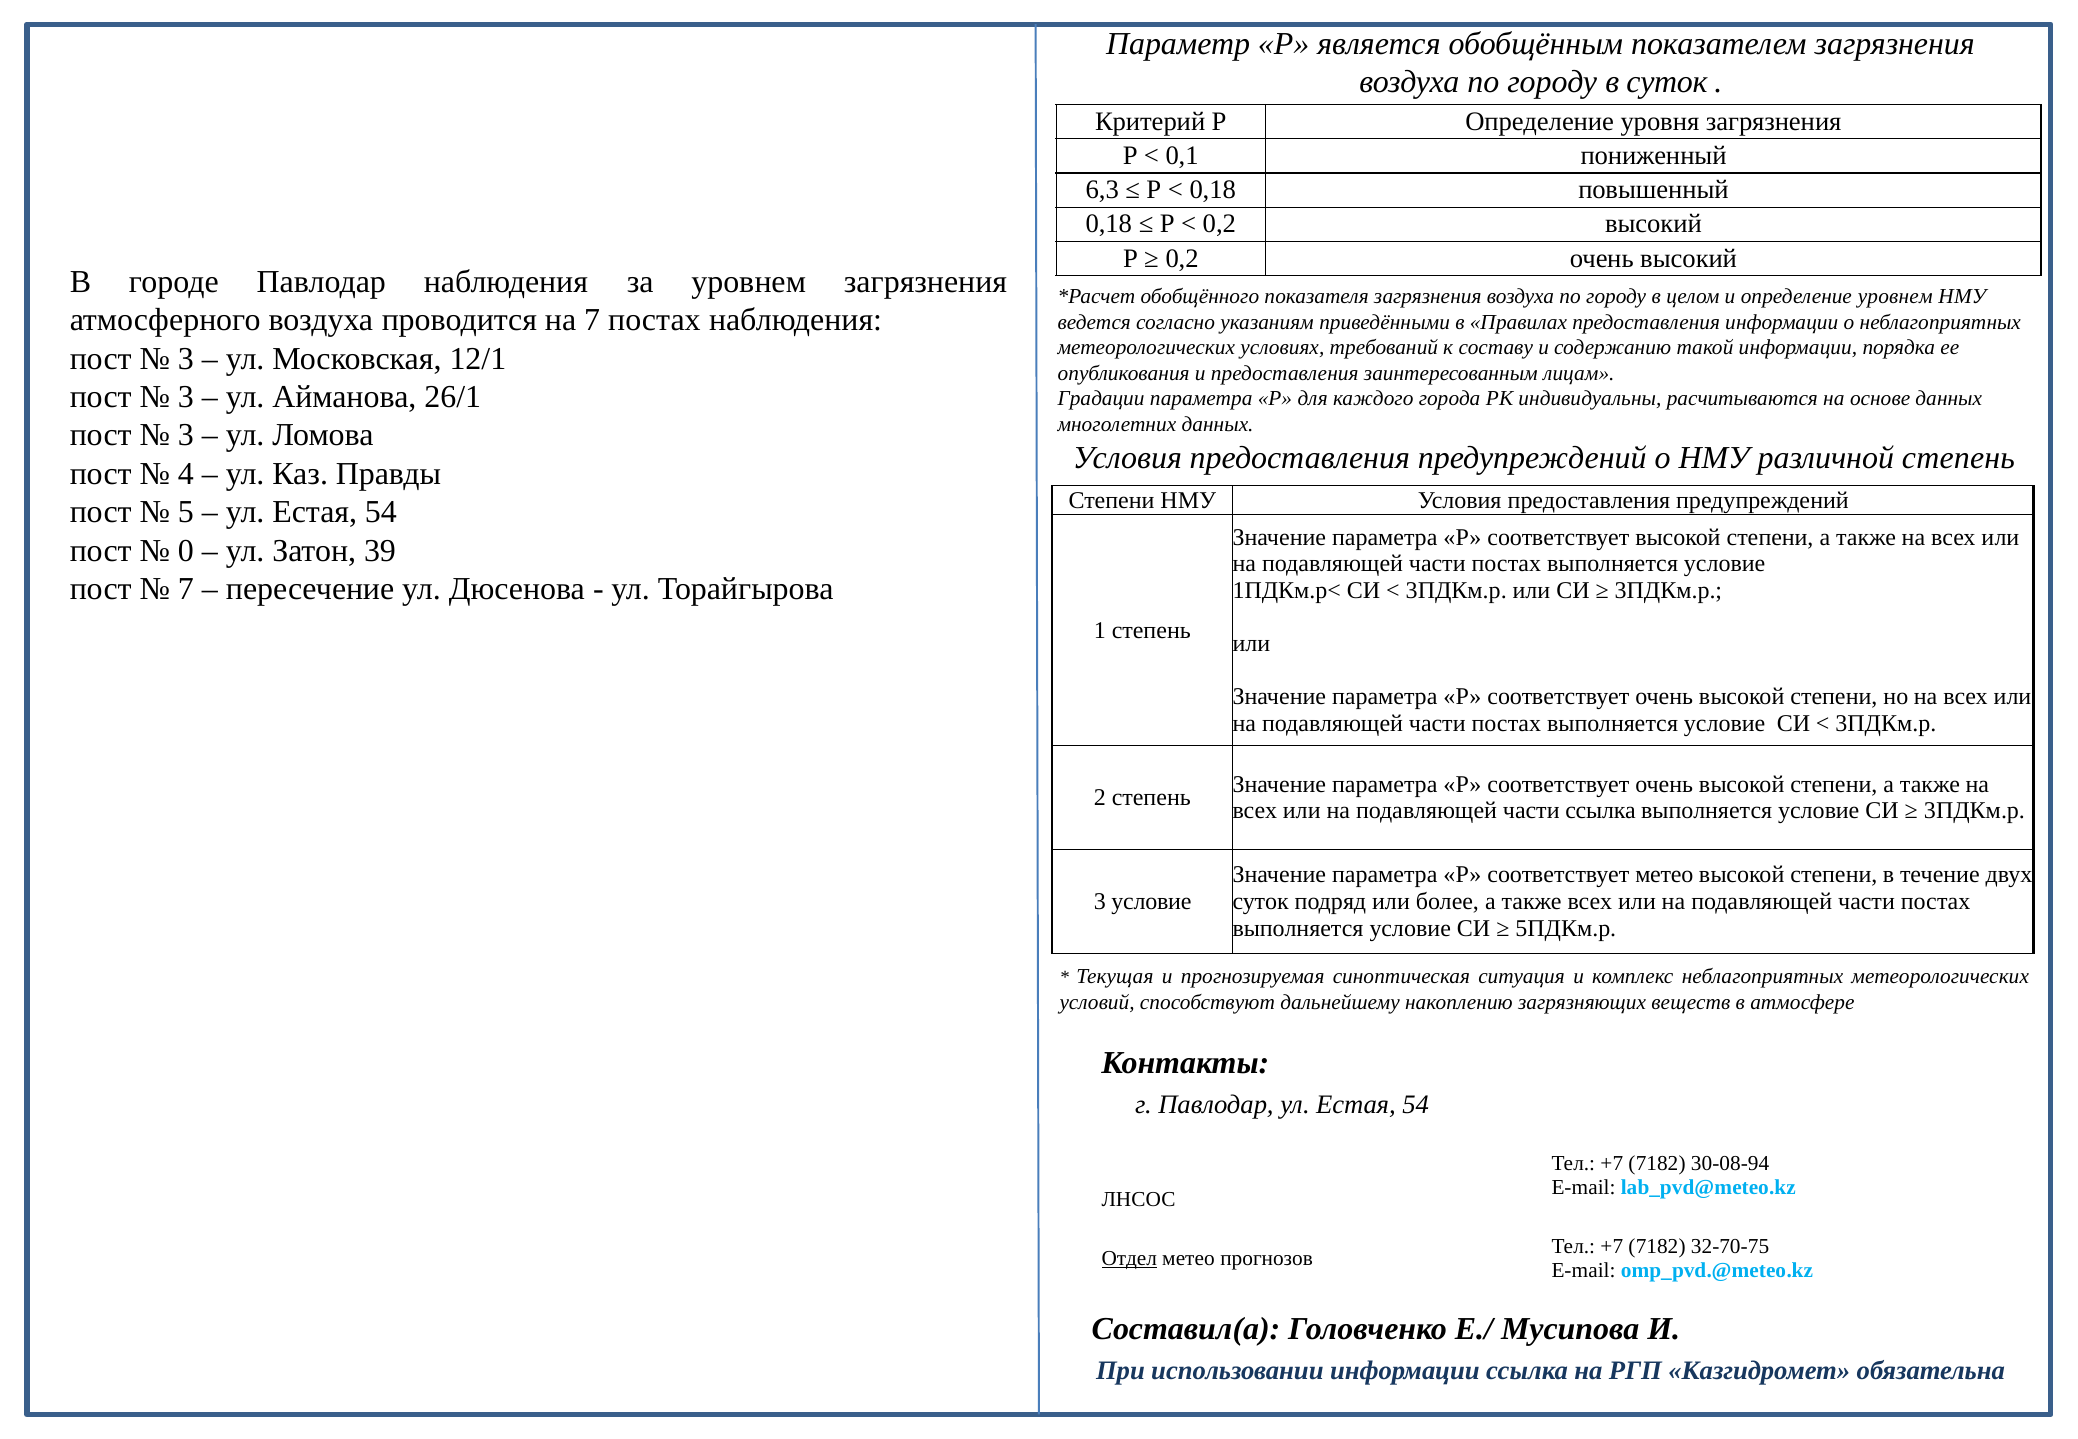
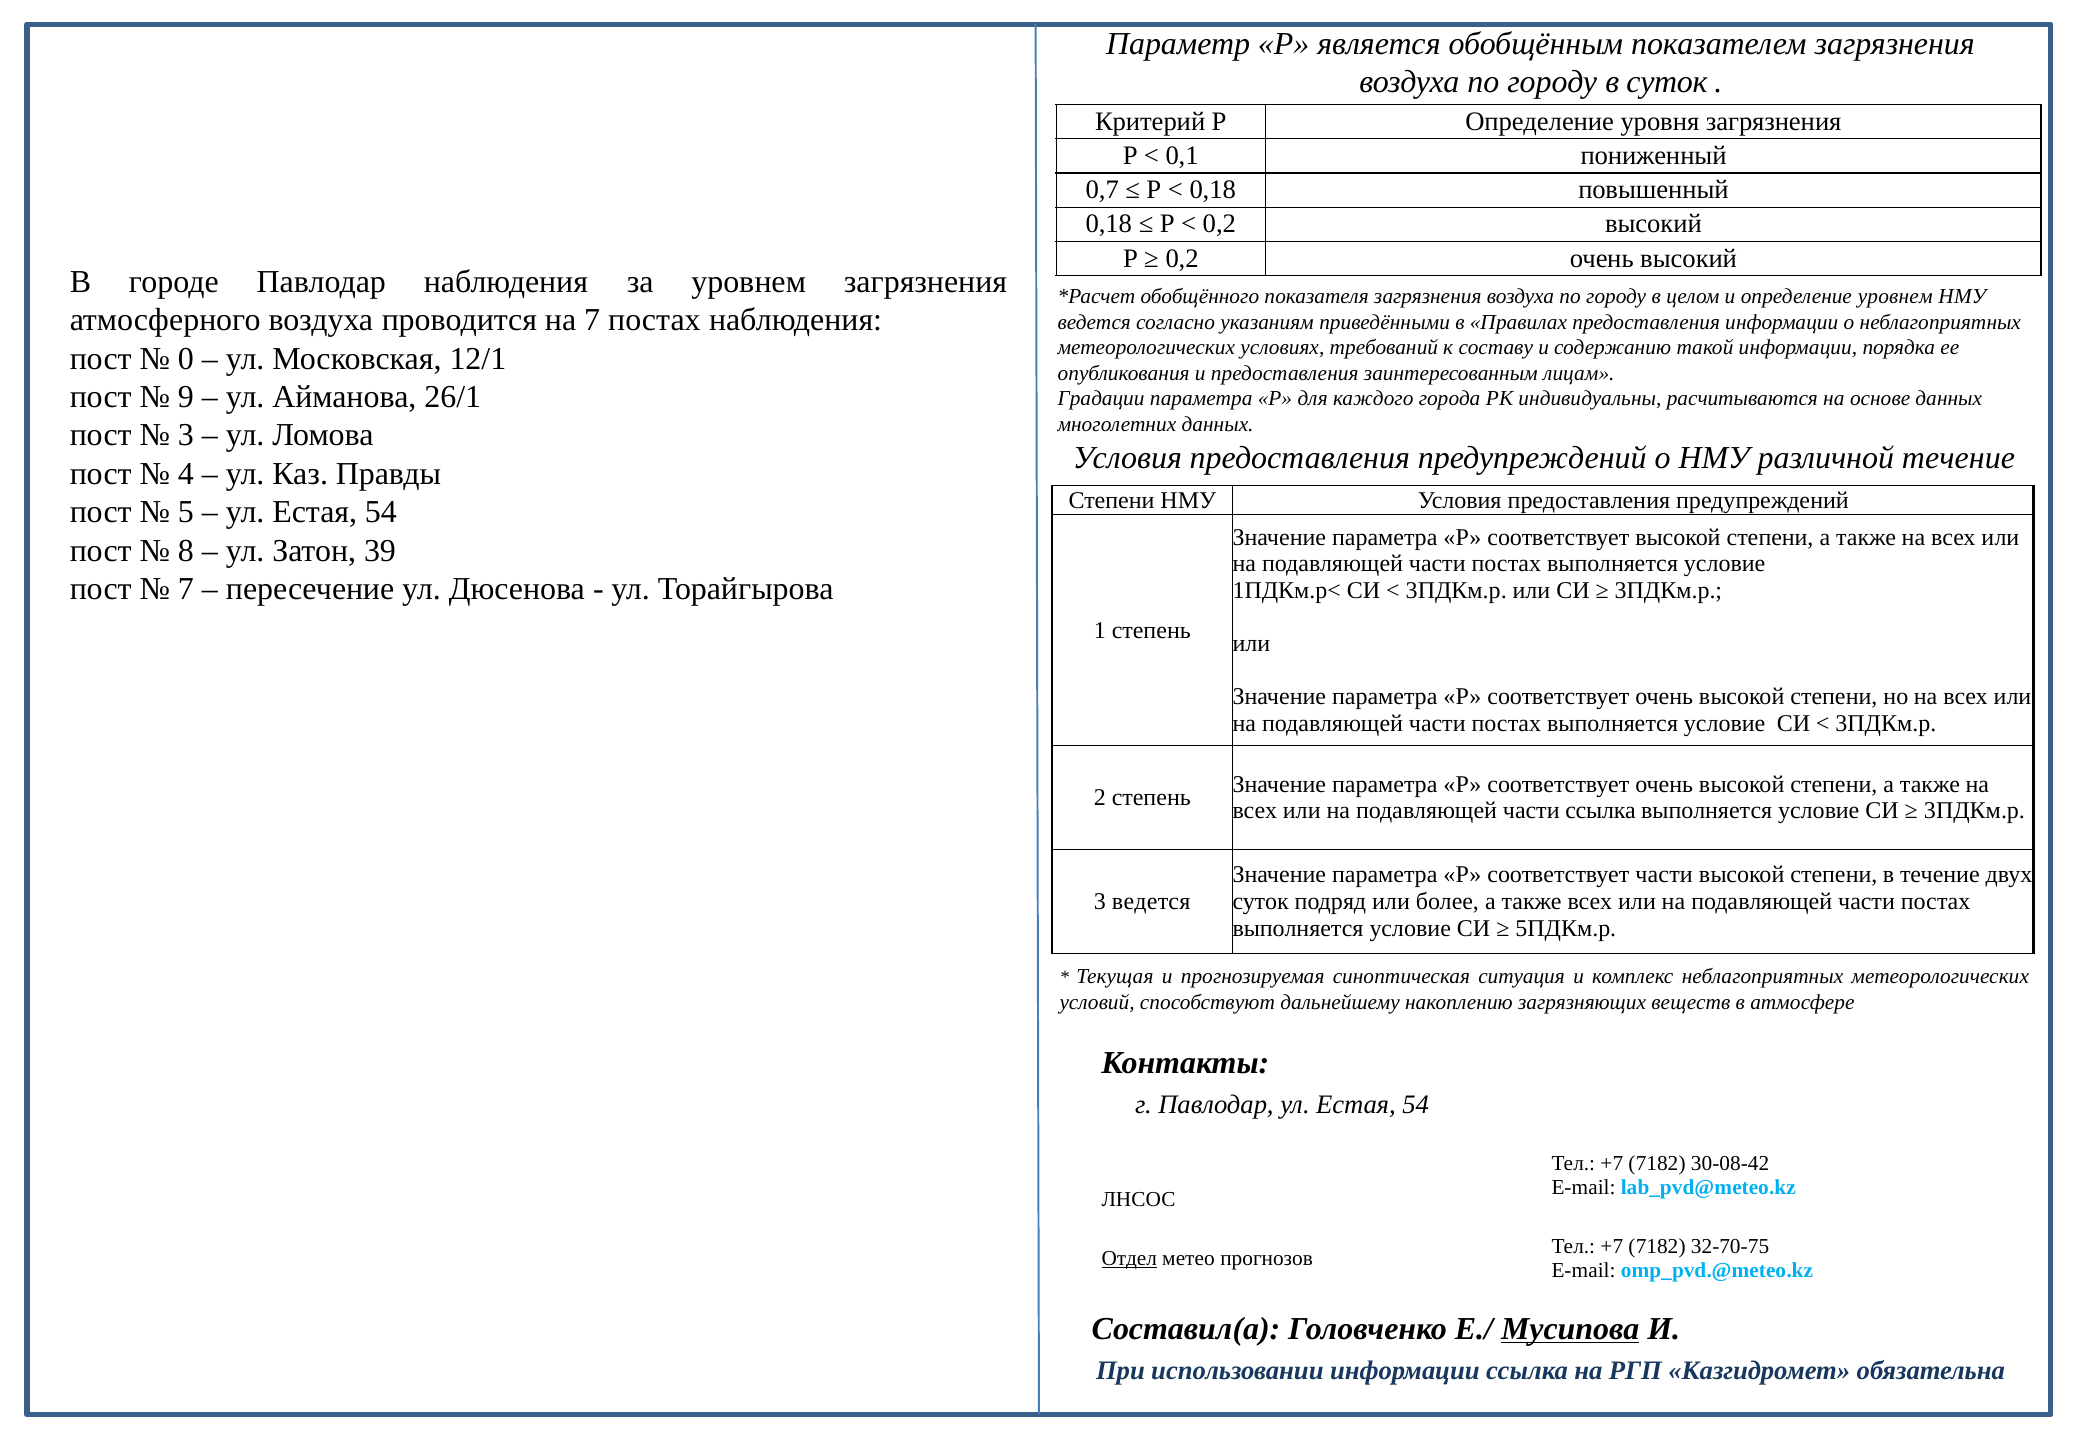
6,3: 6,3 -> 0,7 (1102, 190)
3: 3 -> 0 (186, 359)
3: 3 -> 9 (186, 397)
различной степень: степень -> течение (1958, 458)
0: 0 -> 8 (186, 550)
соответствует метео: метео -> части (1664, 875)
3 условие: условие -> ведется (1151, 901)
30-08-94: 30-08-94 -> 30-08-42 (1730, 1163)
Мусипова underline: none -> present (1570, 1328)
